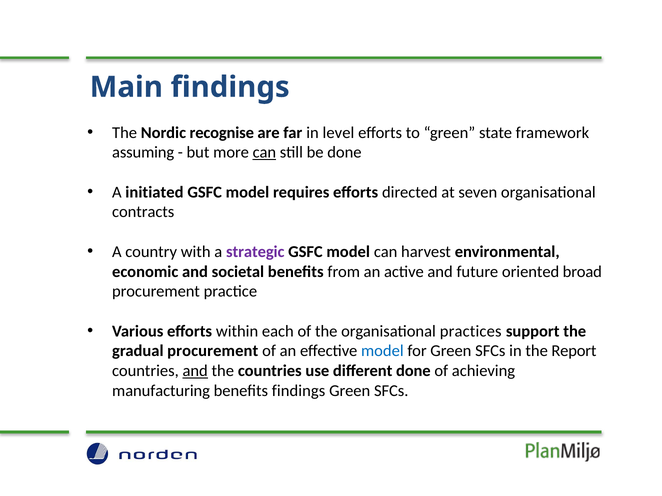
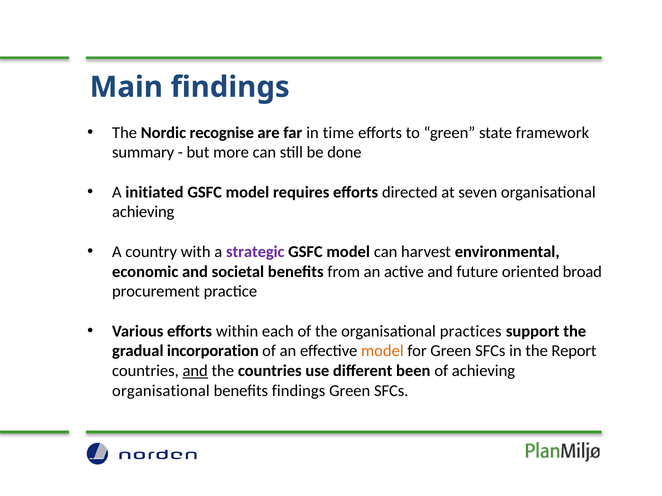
level: level -> time (338, 133)
assuming: assuming -> summary (143, 153)
can underline: present -> none (264, 153)
contracts: contracts -> achieving (143, 212)
gradual procurement: procurement -> incorporation (213, 351)
model colour: blue -> orange (382, 351)
different done: done -> been (413, 371)
manufacturing: manufacturing -> organisational (161, 391)
